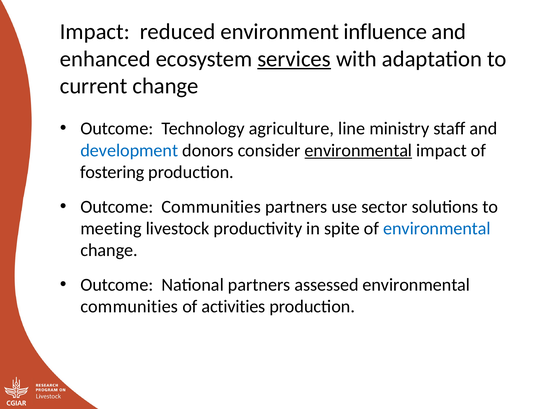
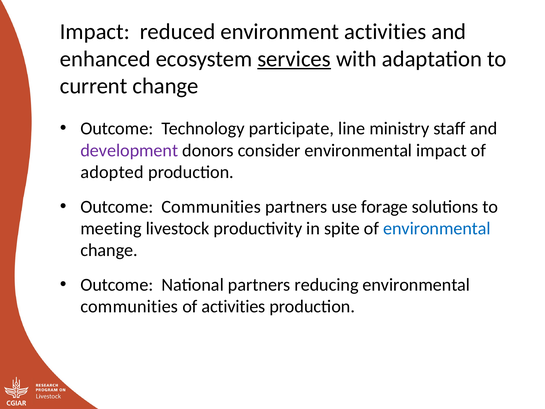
environment influence: influence -> activities (385, 32)
agriculture: agriculture -> participate (291, 128)
development colour: blue -> purple (129, 150)
environmental underline: present -> none (358, 150)
fostering: fostering -> adopted (112, 172)
sector: sector -> forage (385, 207)
assessed: assessed -> reducing (326, 285)
